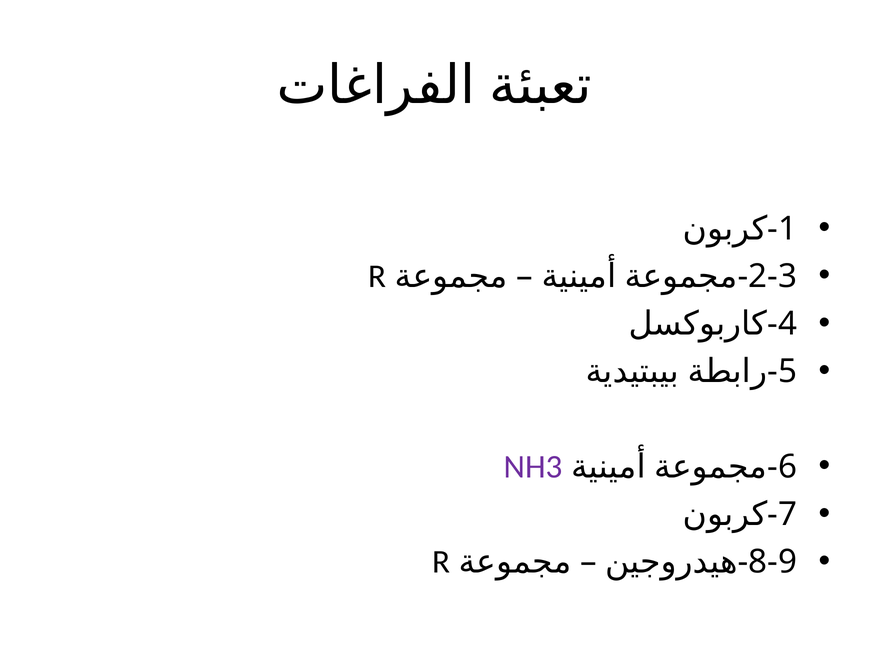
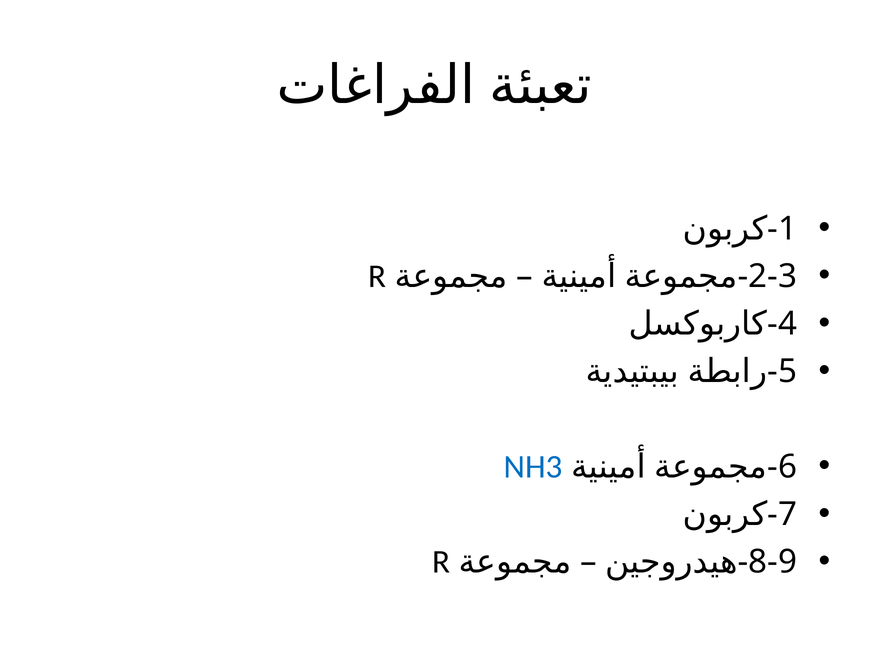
NH3 colour: purple -> blue (533, 467)
